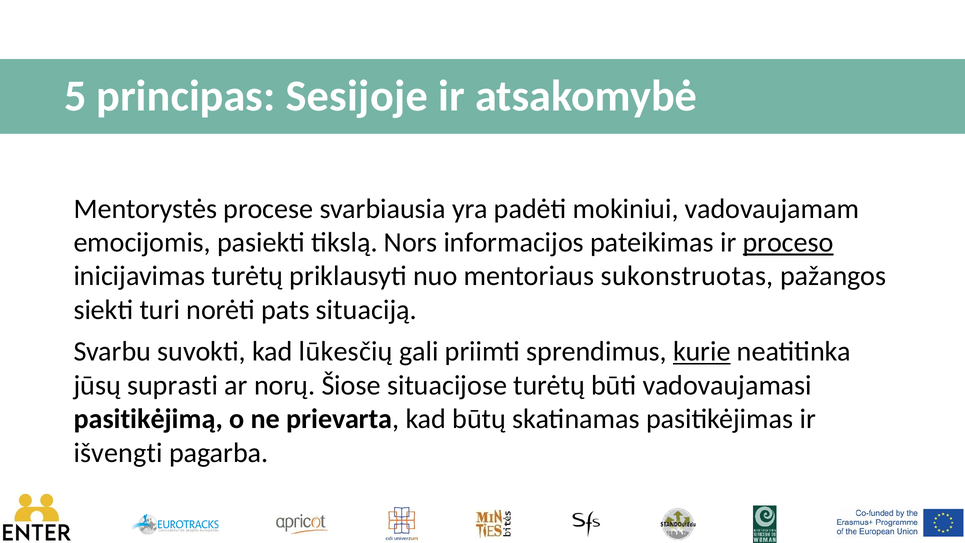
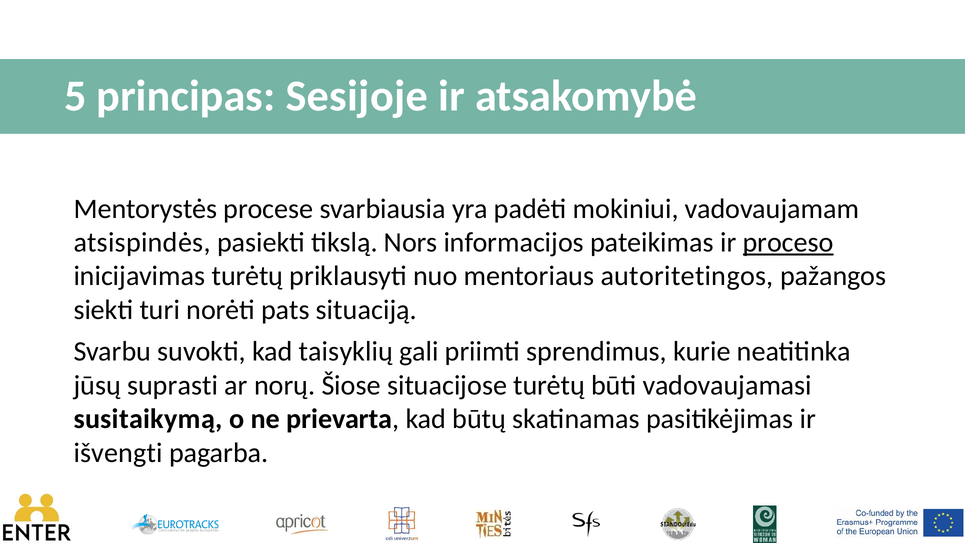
emocijomis: emocijomis -> atsispindės (142, 242)
sukonstruotas: sukonstruotas -> autoritetingos (687, 276)
lūkesčių: lūkesčių -> taisyklių (346, 352)
kurie underline: present -> none (702, 352)
pasitikėjimą: pasitikėjimą -> susitaikymą (148, 419)
